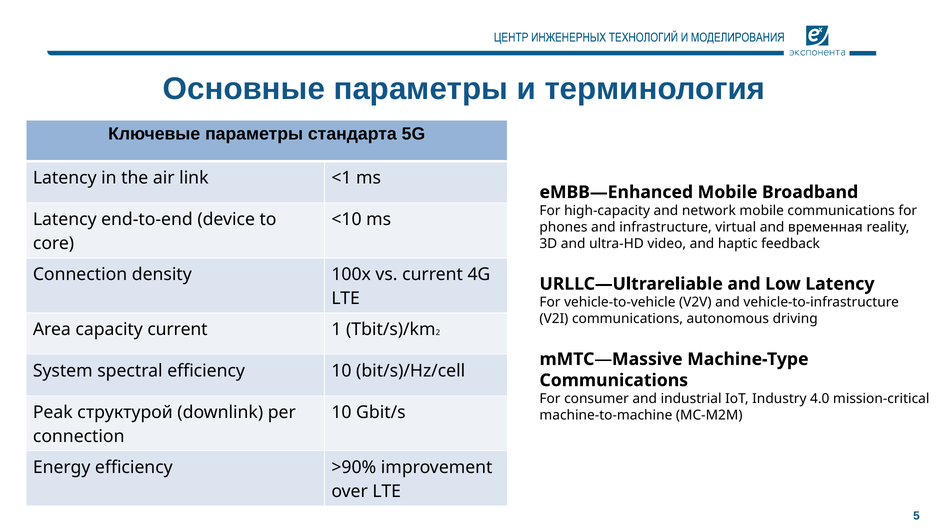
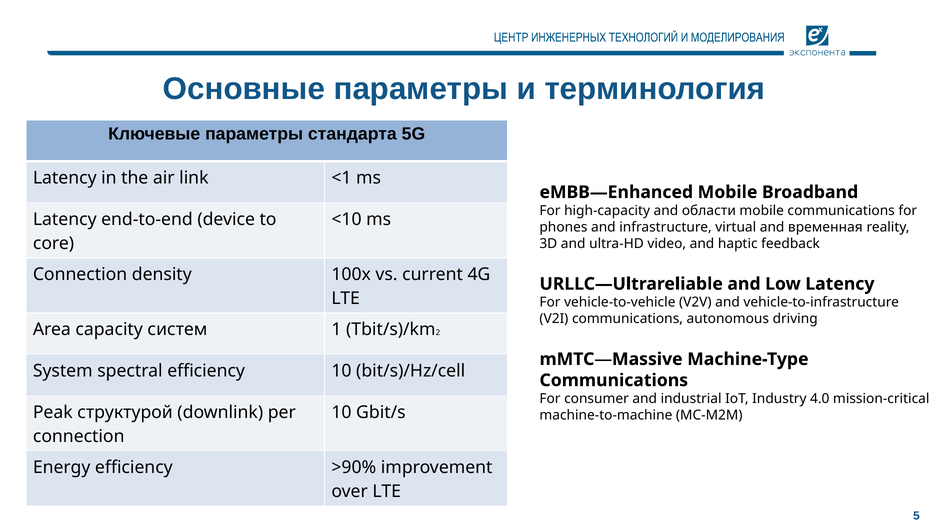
network: network -> области (709, 211)
capacity current: current -> систем (177, 329)
